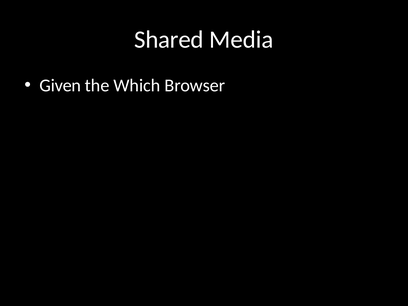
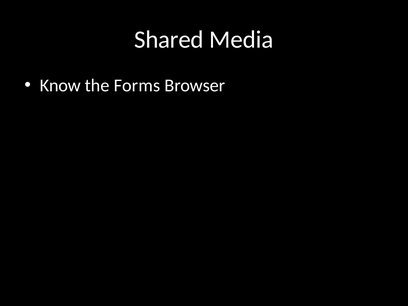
Given: Given -> Know (60, 86)
Which: Which -> Forms (137, 86)
